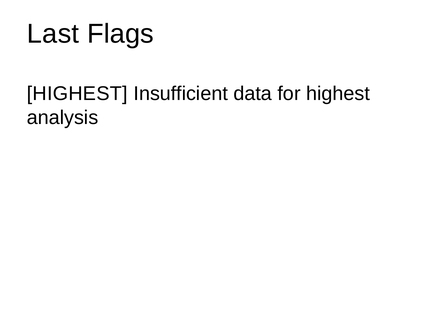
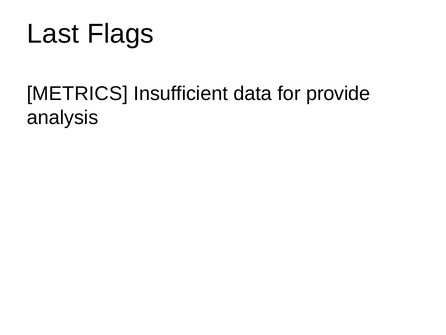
HIGHEST: HIGHEST -> METRICS (77, 94)
for highest: highest -> provide (338, 94)
